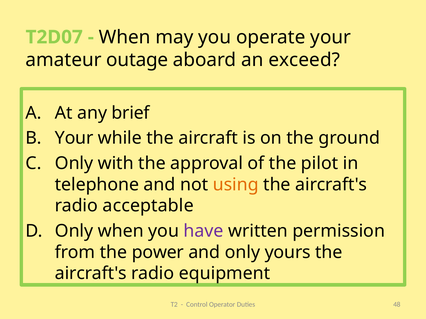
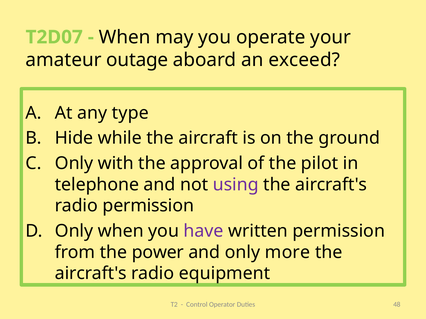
brief: brief -> type (130, 113)
Your: Your -> Hide (74, 138)
using colour: orange -> purple (236, 185)
radio acceptable: acceptable -> permission (148, 206)
yours: yours -> more (288, 253)
